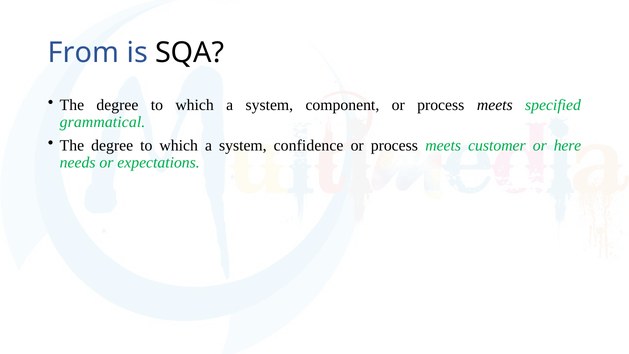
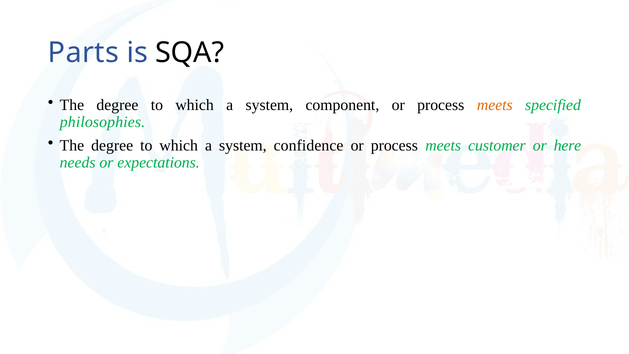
From: From -> Parts (83, 53)
meets colour: black -> orange (495, 105)
grammatical: grammatical -> philosophies (102, 122)
